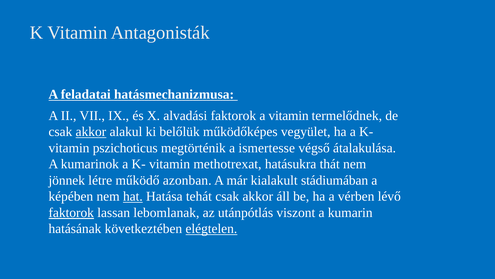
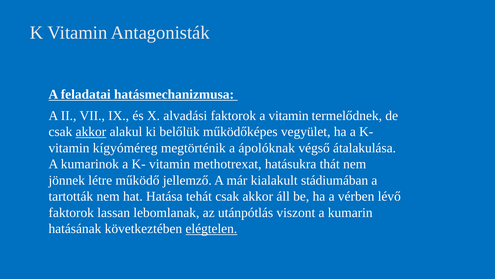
pszichoticus: pszichoticus -> kígyóméreg (125, 148)
ismertesse: ismertesse -> ápolóknak (267, 148)
azonban: azonban -> jellemző (187, 180)
képében: képében -> tartották (71, 196)
hat underline: present -> none (133, 196)
faktorok underline: present -> none (71, 212)
